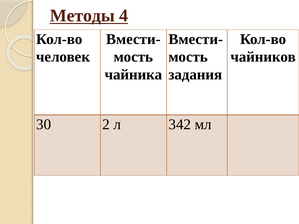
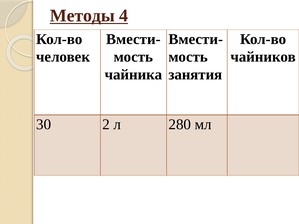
задания: задания -> занятия (195, 75)
342: 342 -> 280 (180, 125)
